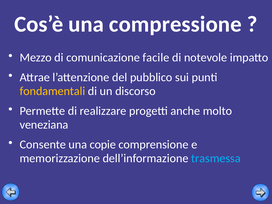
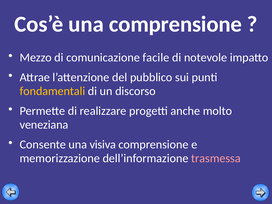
una compressione: compressione -> comprensione (175, 24)
copie: copie -> visiva (103, 144)
trasmessa colour: light blue -> pink (216, 158)
